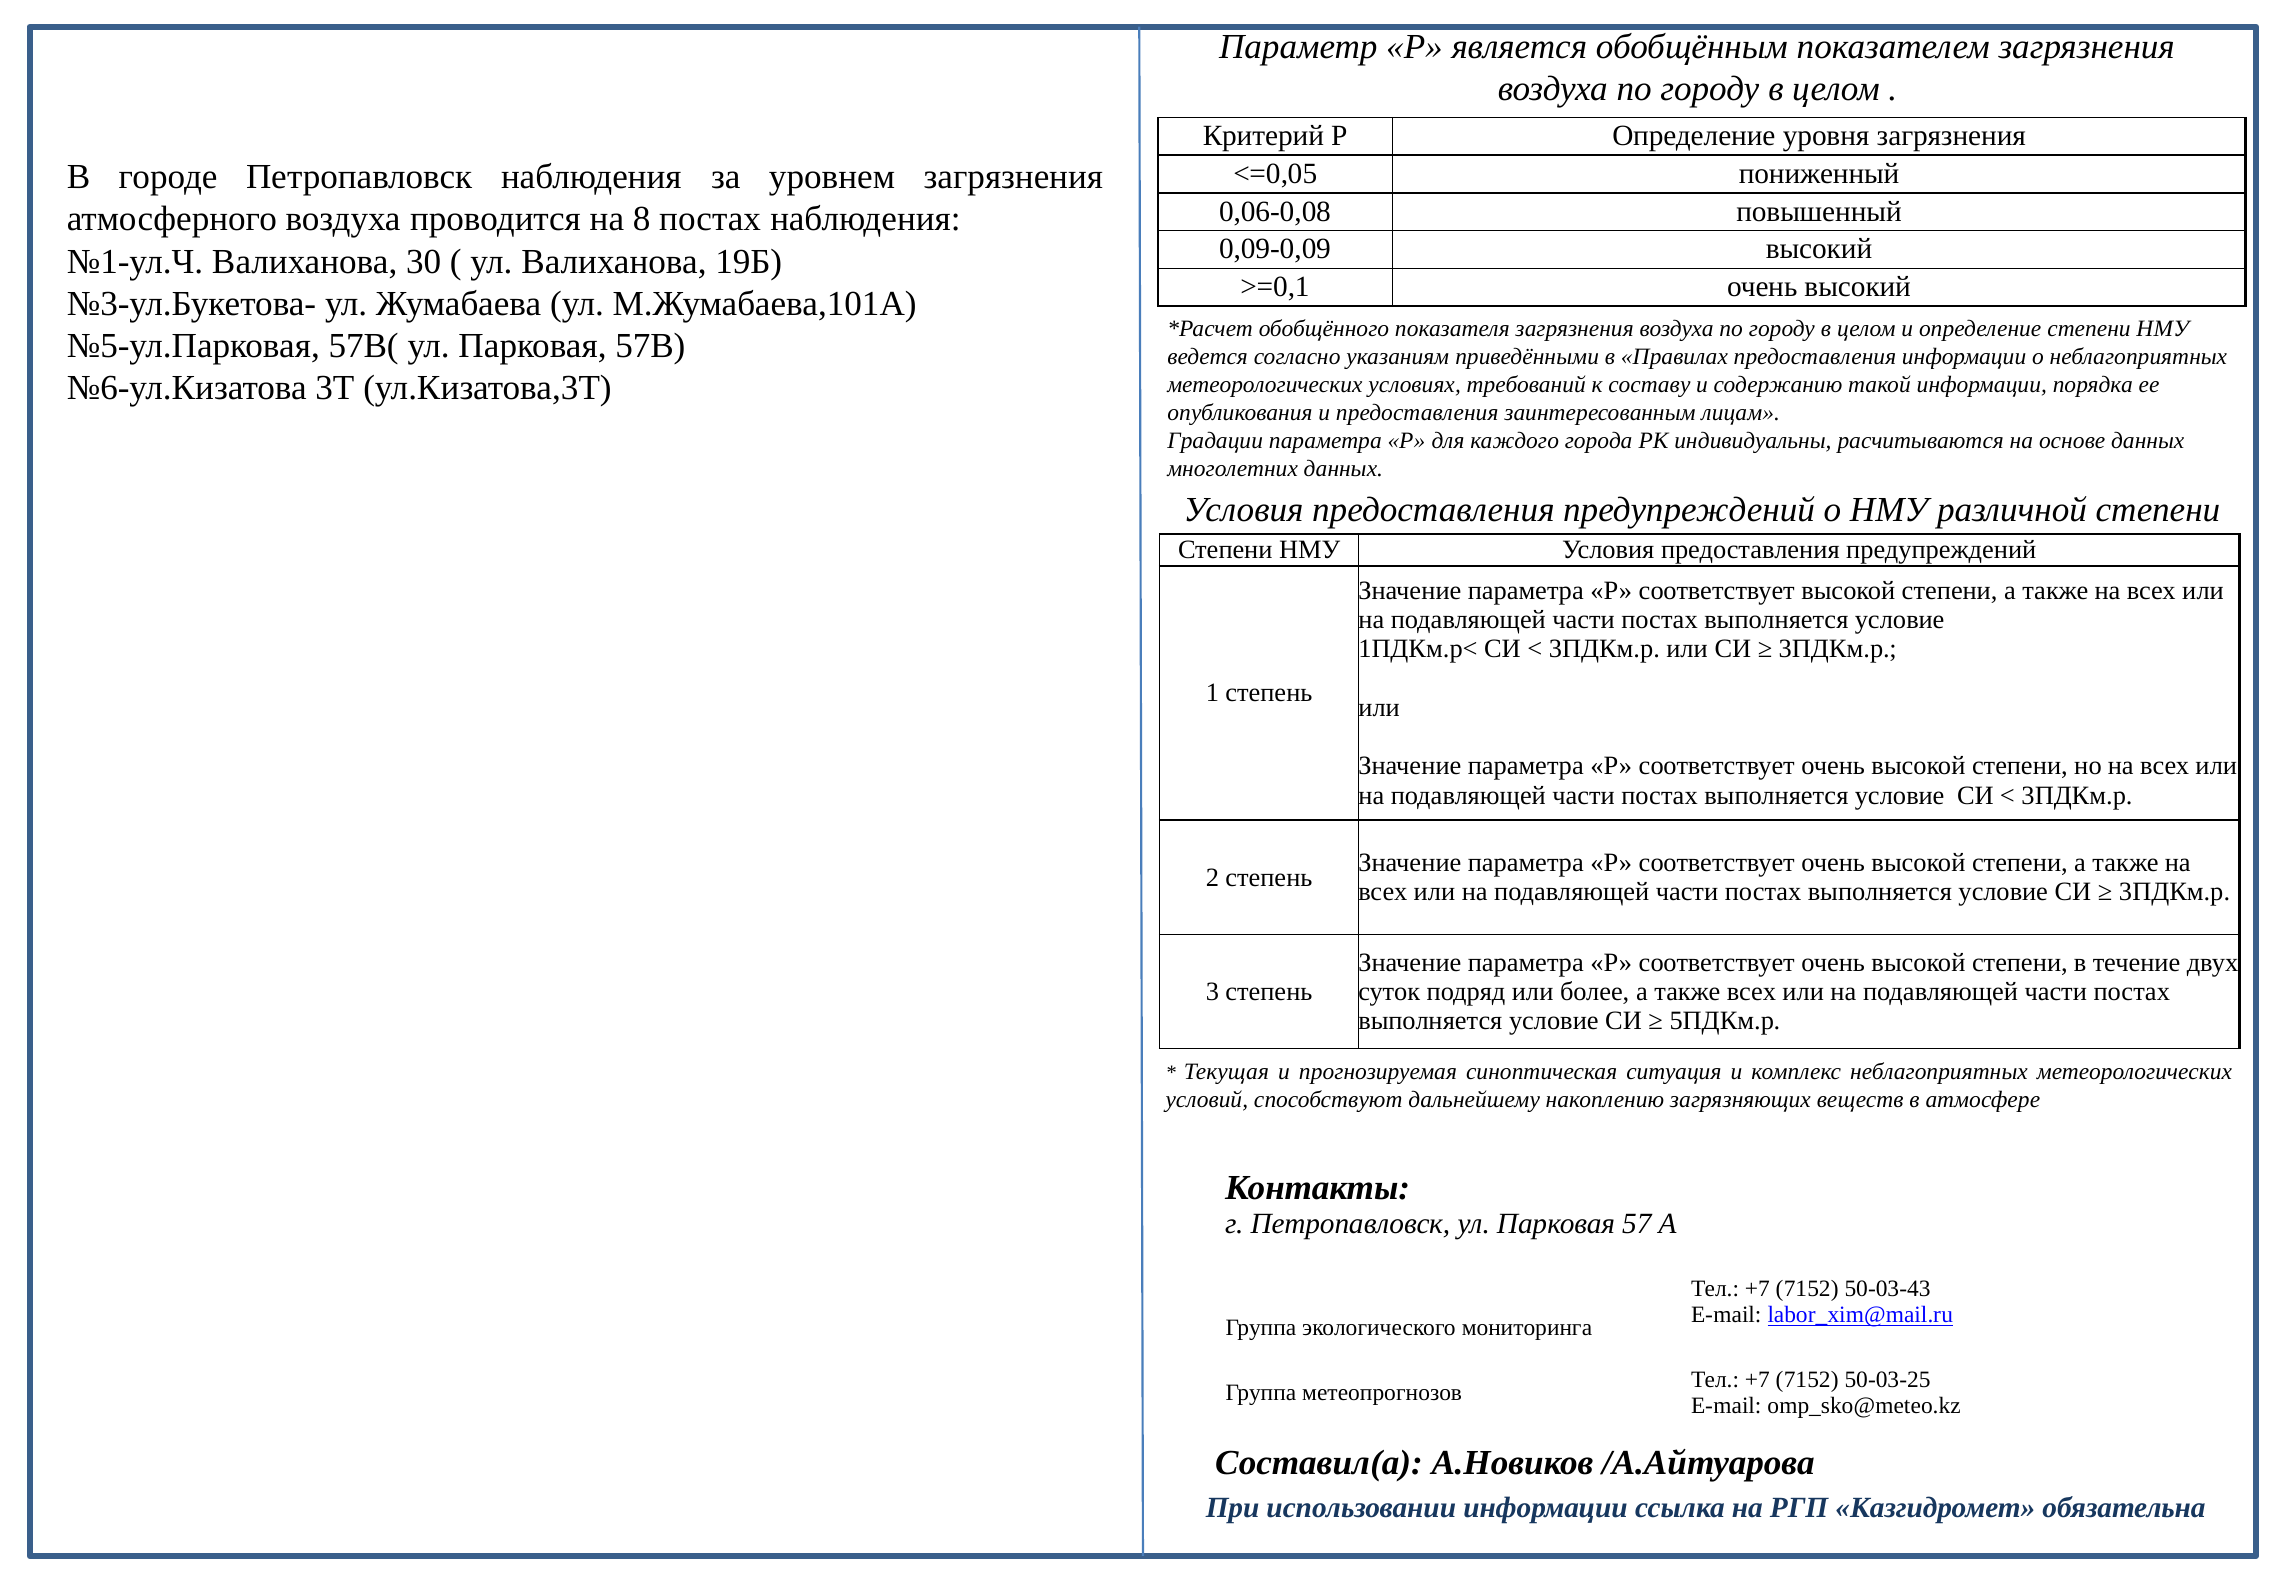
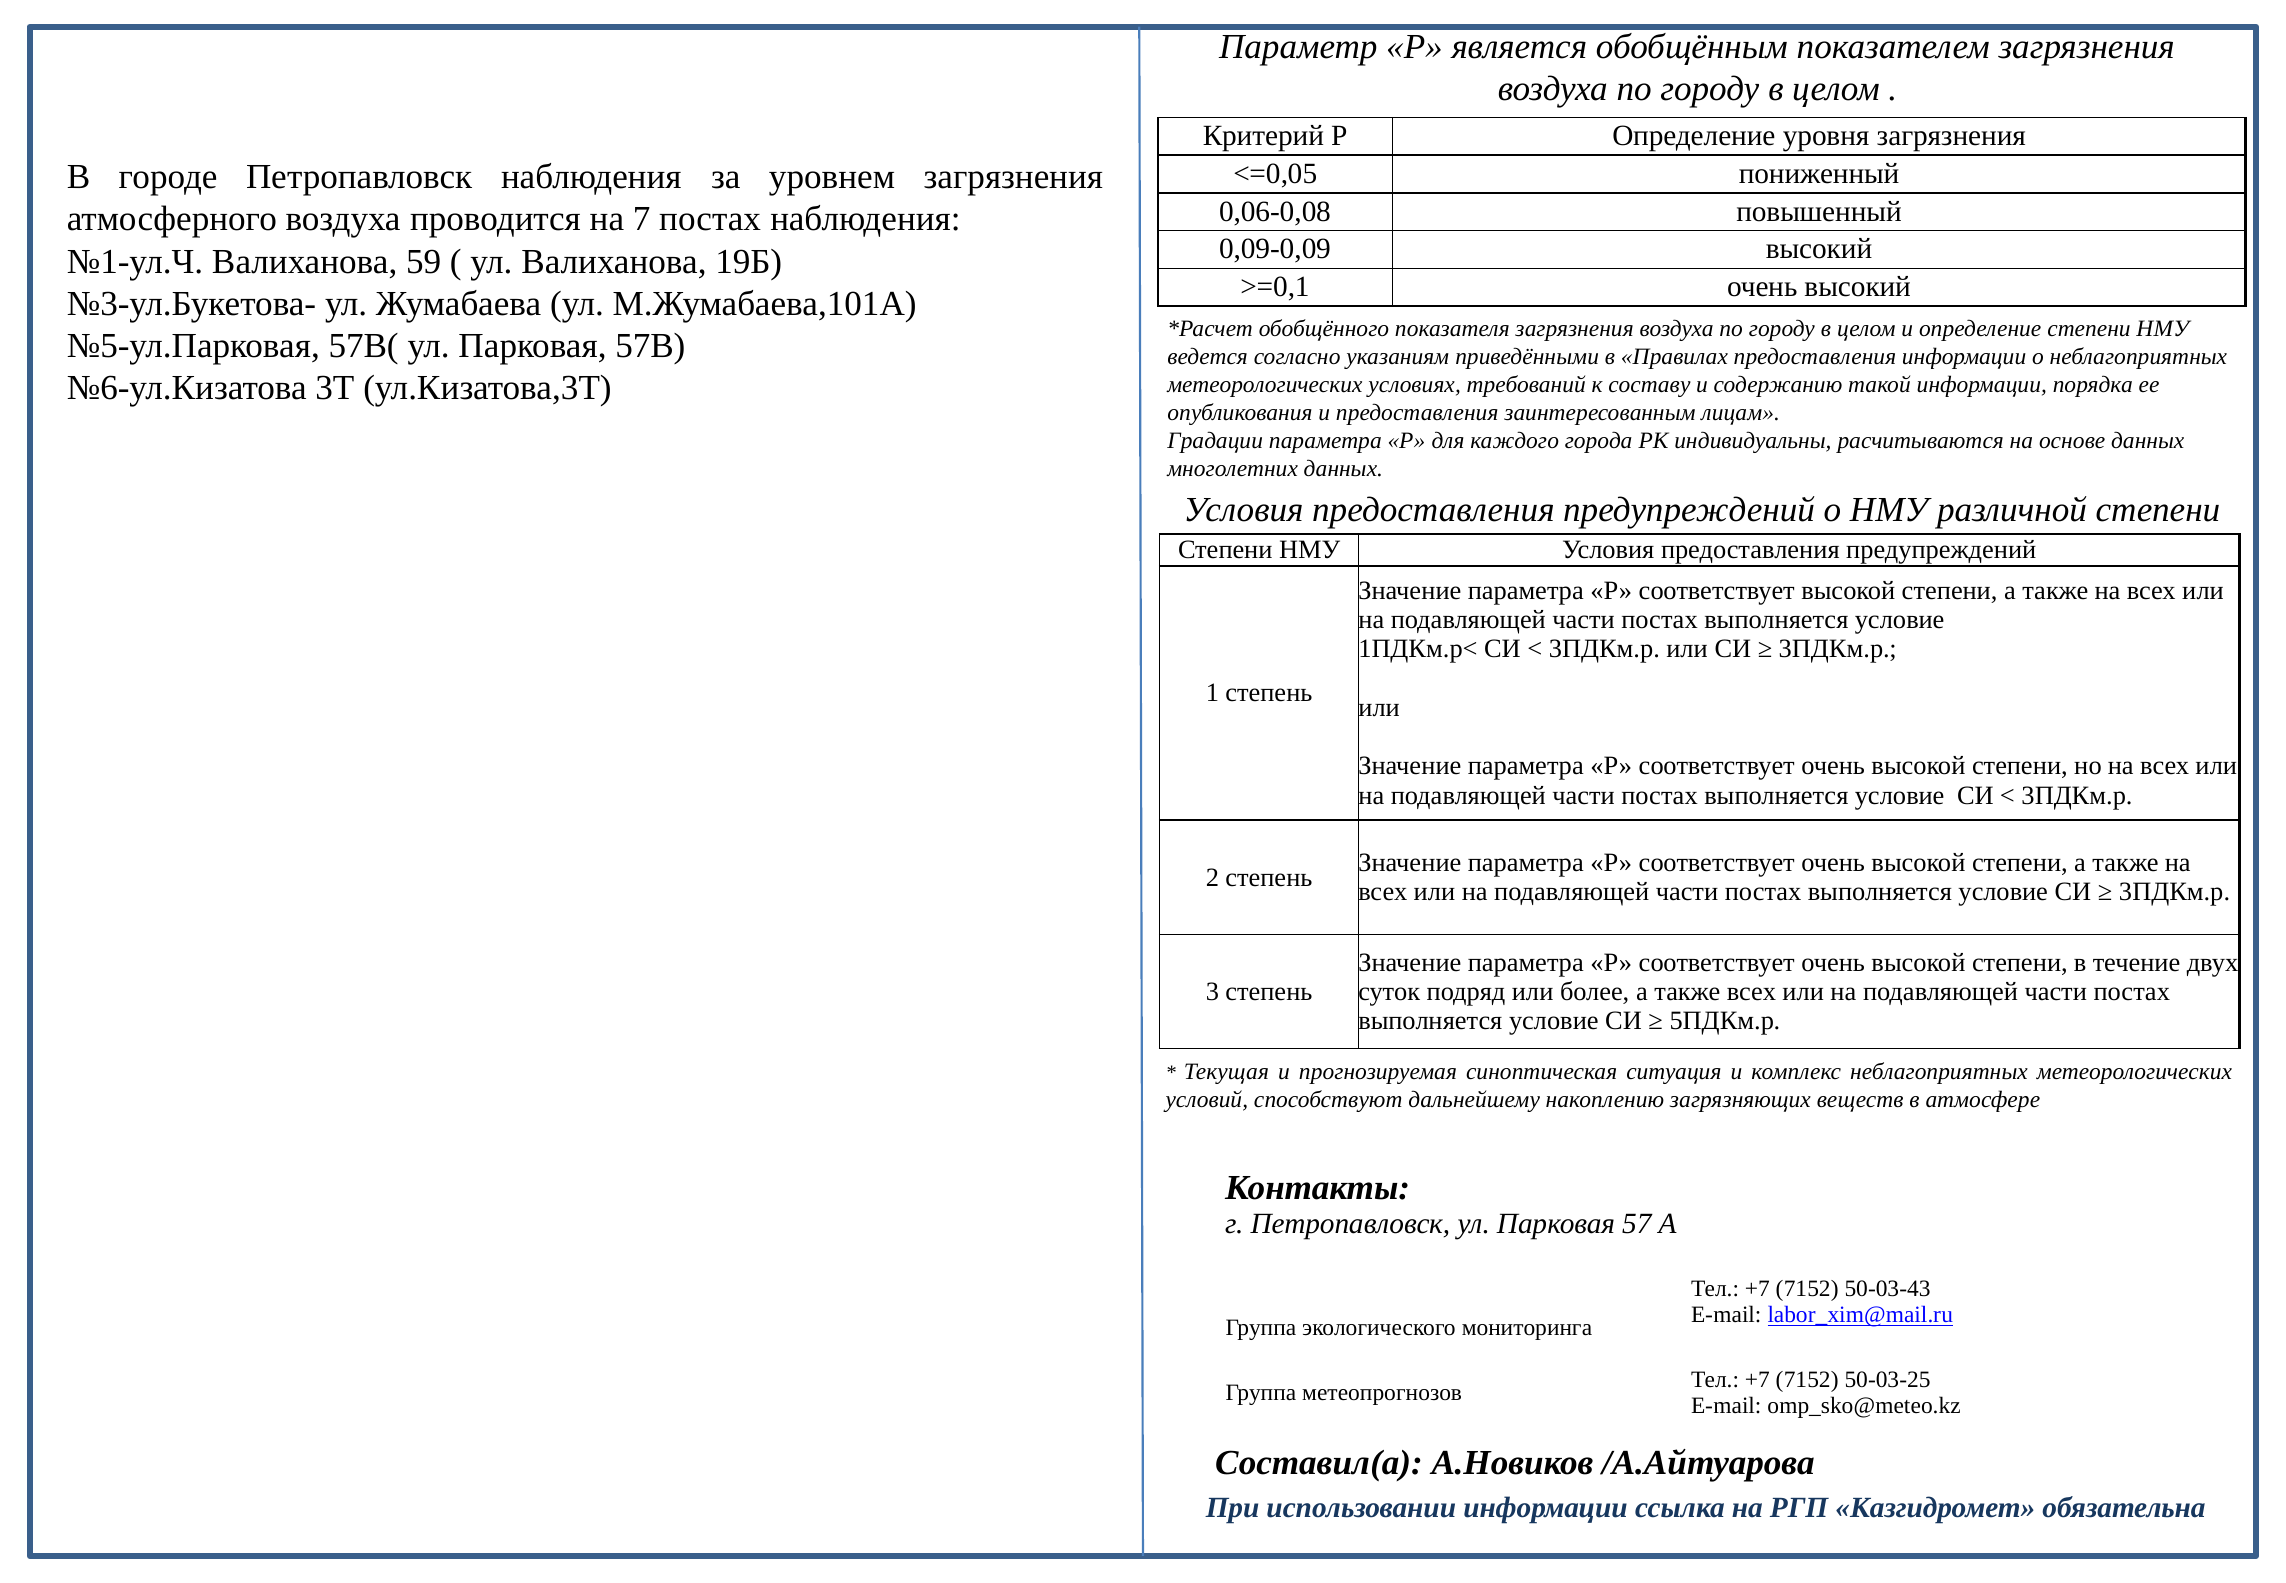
8: 8 -> 7 (642, 219)
30: 30 -> 59 (424, 261)
